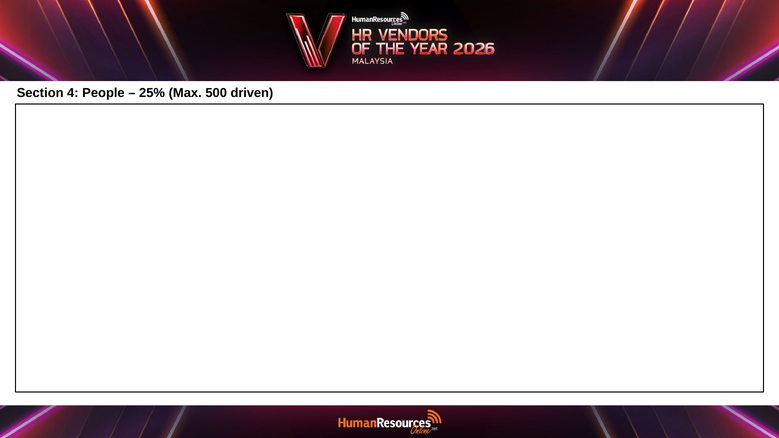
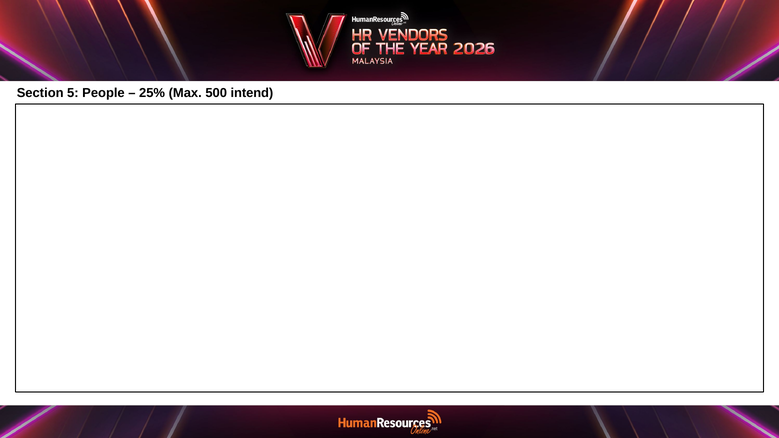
4: 4 -> 5 (73, 93)
driven: driven -> intend (252, 93)
